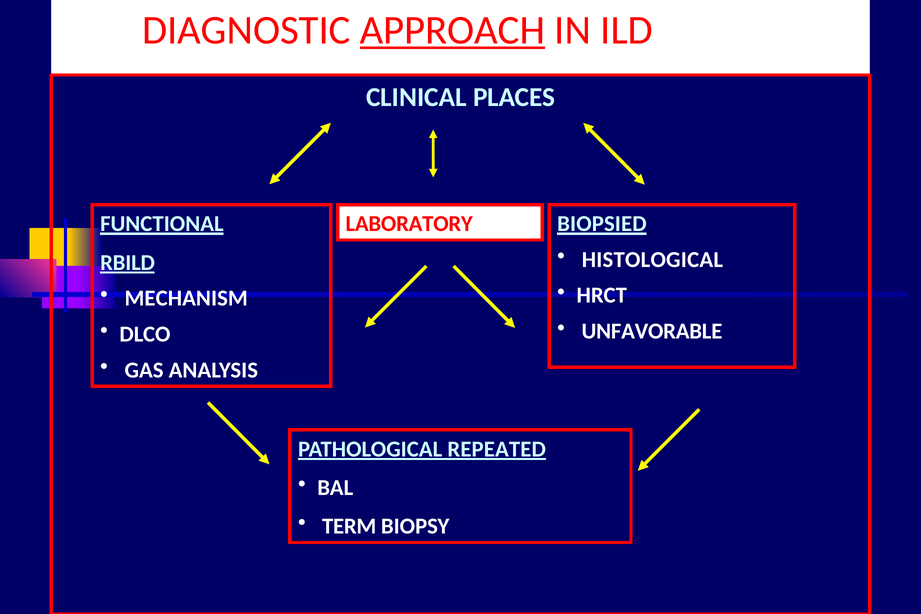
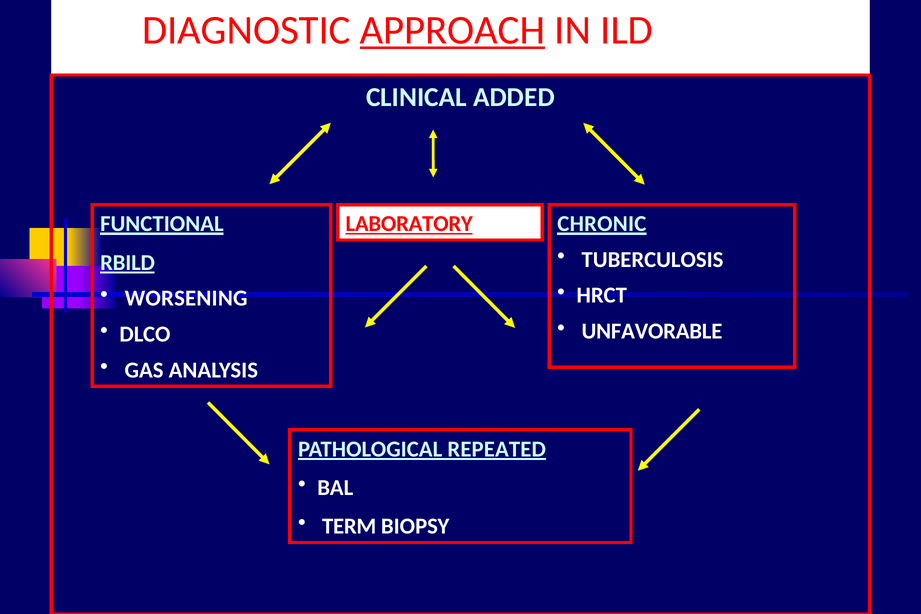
PLACES: PLACES -> ADDED (514, 97)
LABORATORY underline: none -> present (409, 224)
BIOPSIED: BIOPSIED -> CHRONIC (602, 224)
HISTOLOGICAL: HISTOLOGICAL -> TUBERCULOSIS (653, 260)
MECHANISM: MECHANISM -> WORSENING (186, 298)
